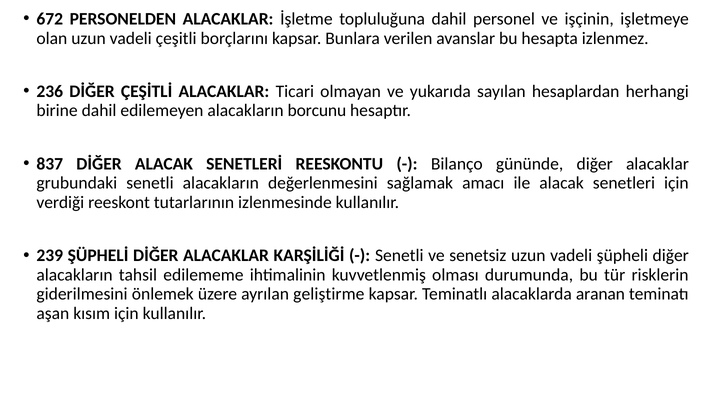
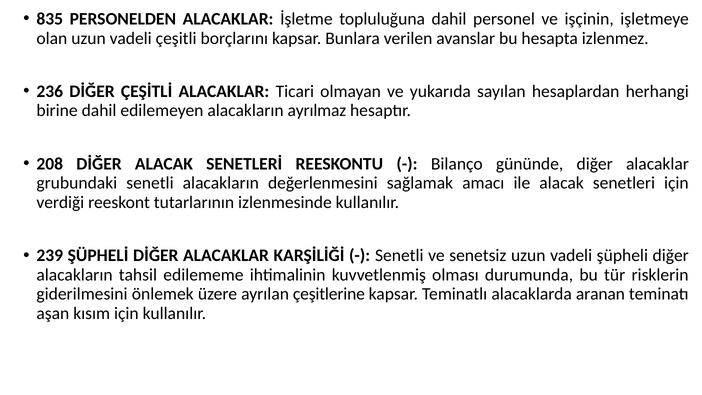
672: 672 -> 835 (50, 19)
borcunu: borcunu -> ayrılmaz (317, 111)
837: 837 -> 208 (50, 164)
geliştirme: geliştirme -> çeşitlerine (329, 294)
